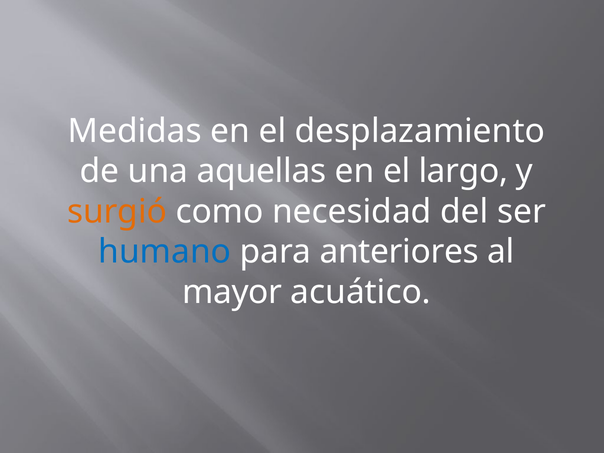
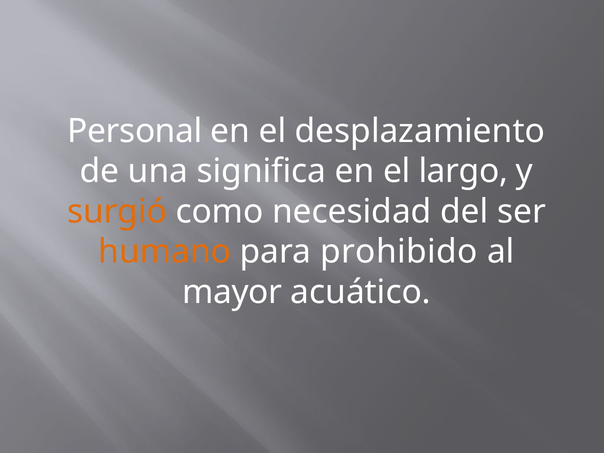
Medidas: Medidas -> Personal (135, 131)
aquellas: aquellas -> significa (262, 171)
humano colour: blue -> orange (165, 252)
anteriores: anteriores -> prohibido (399, 252)
